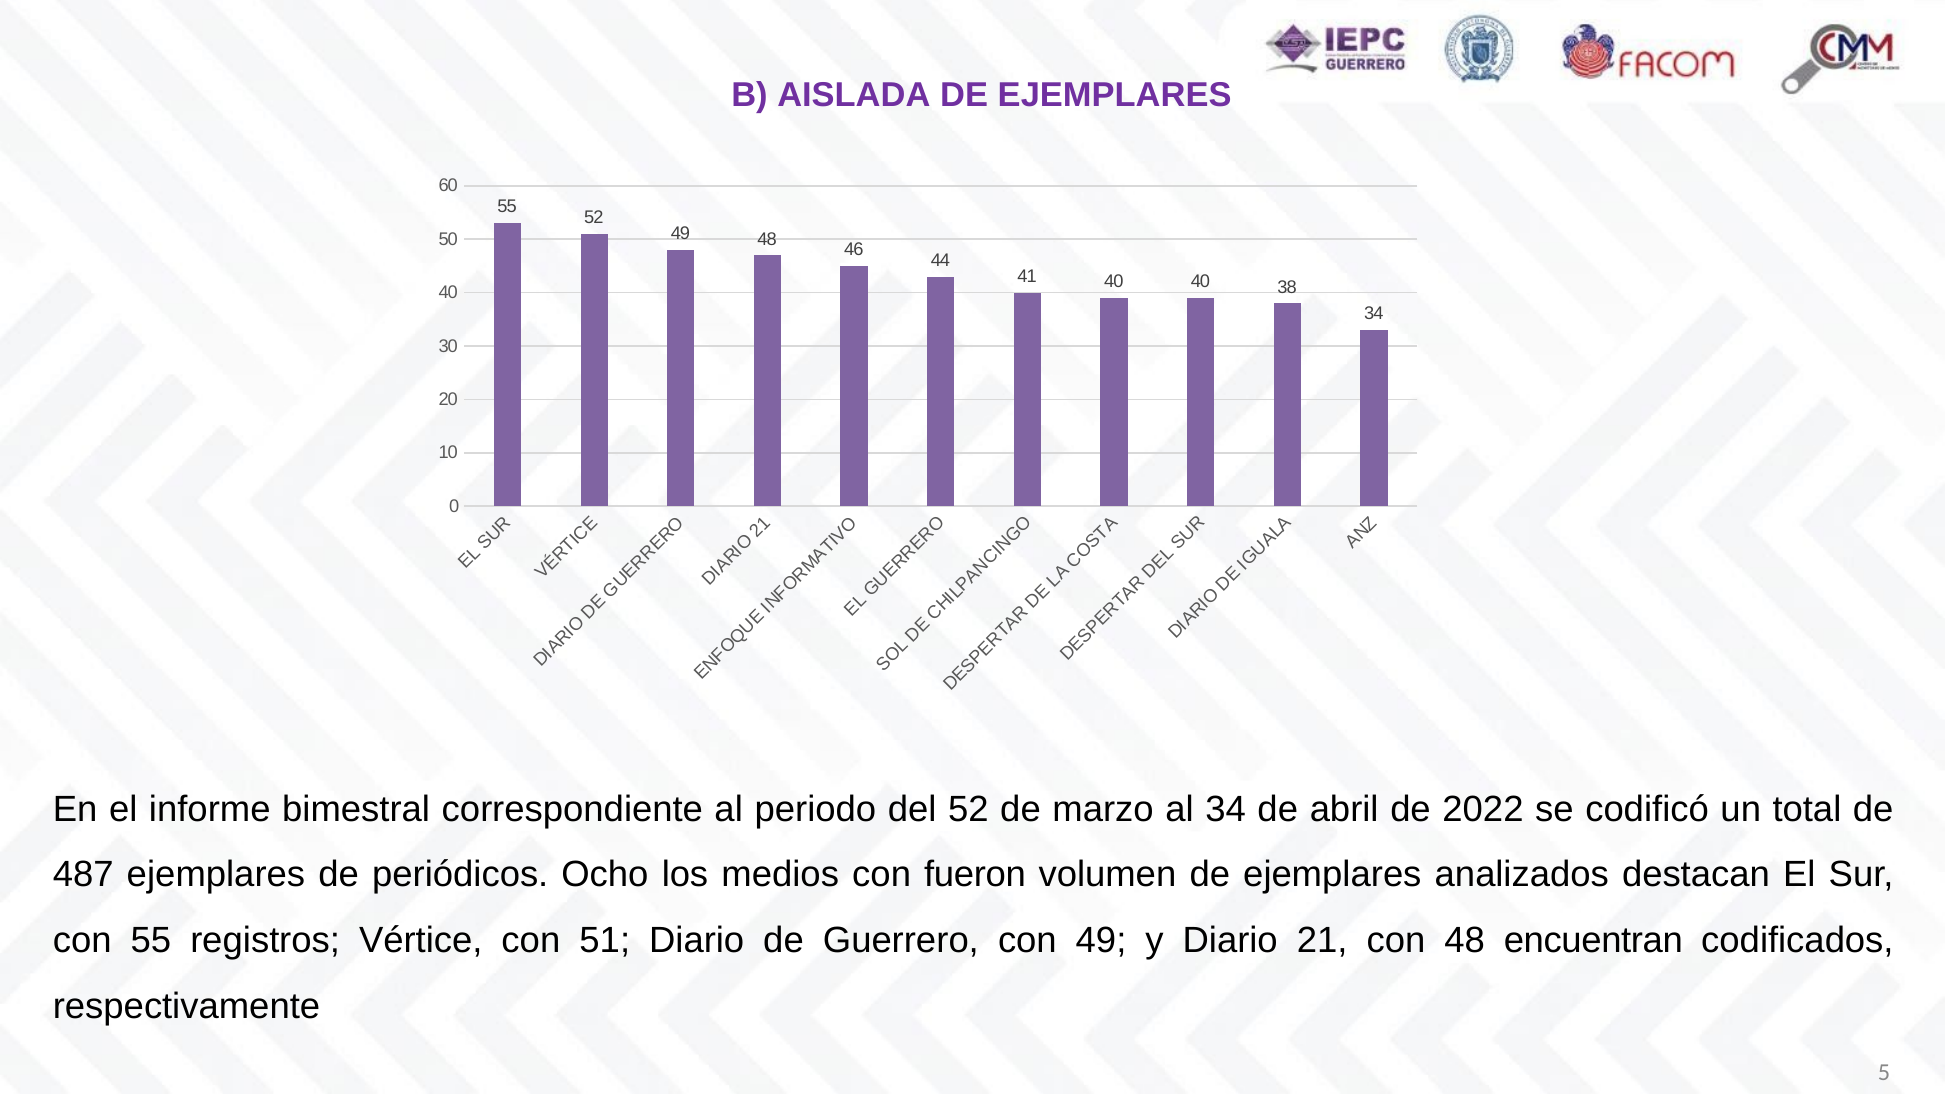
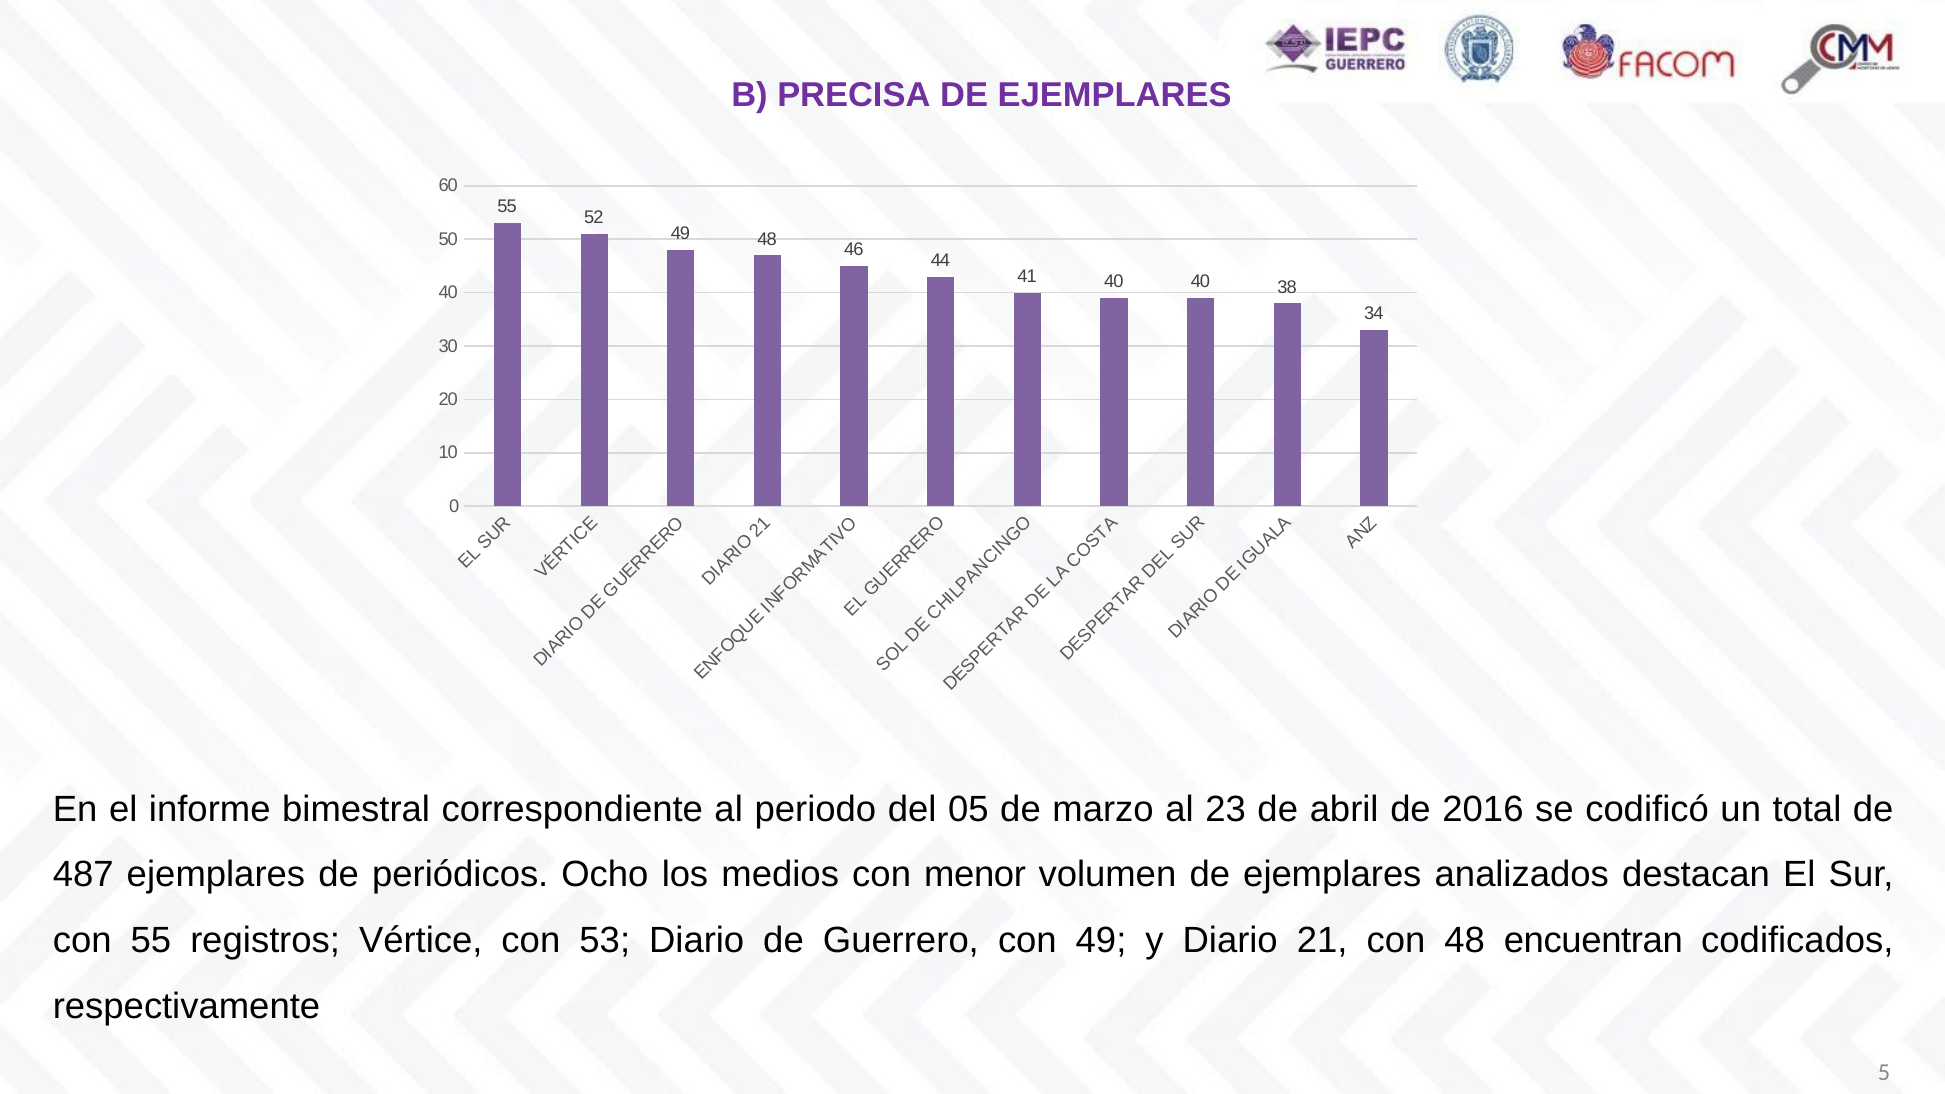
AISLADA: AISLADA -> PRECISA (854, 96)
del 52: 52 -> 05 (968, 809)
al 34: 34 -> 23 (1226, 809)
2022: 2022 -> 2016 (1483, 809)
fueron: fueron -> menor (975, 875)
51: 51 -> 53 (605, 941)
